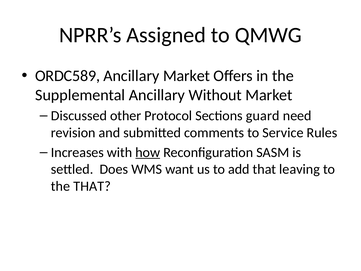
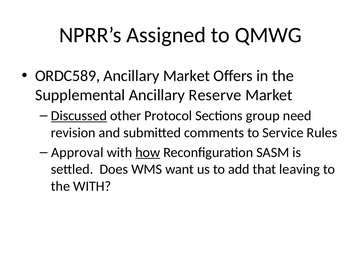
Without: Without -> Reserve (215, 95)
Discussed underline: none -> present (79, 116)
guard: guard -> group (263, 116)
Increases: Increases -> Approval (77, 152)
the THAT: THAT -> WITH (92, 186)
